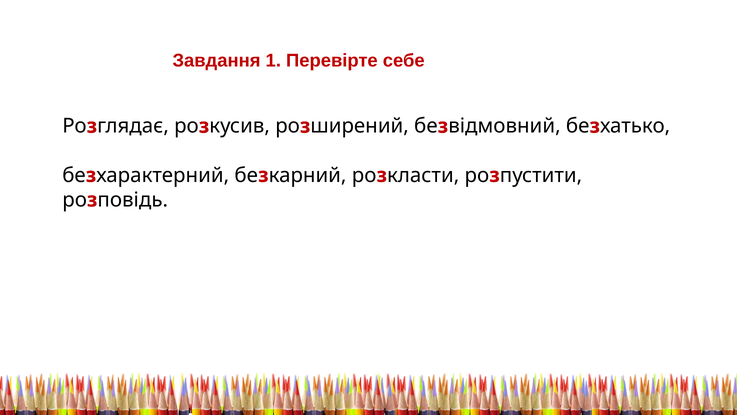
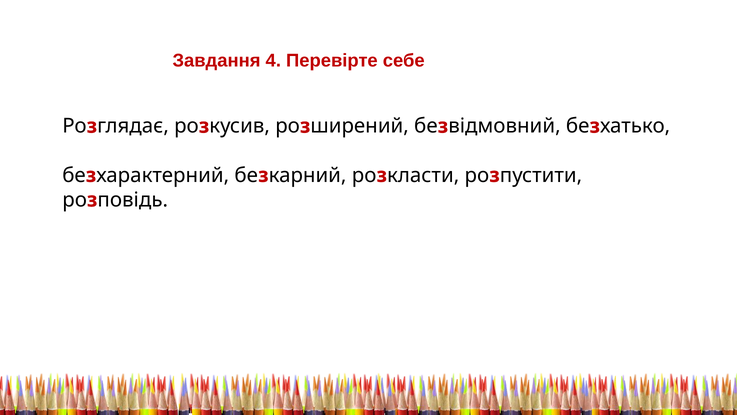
1: 1 -> 4 (273, 61)
